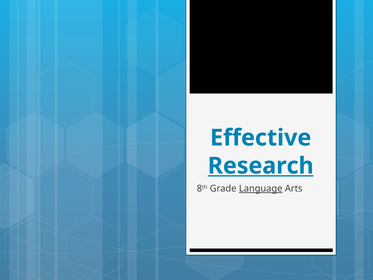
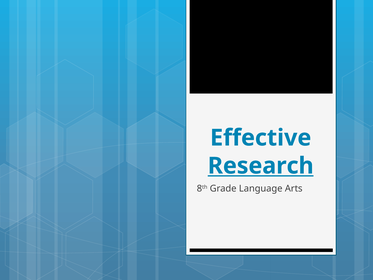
Language underline: present -> none (261, 188)
